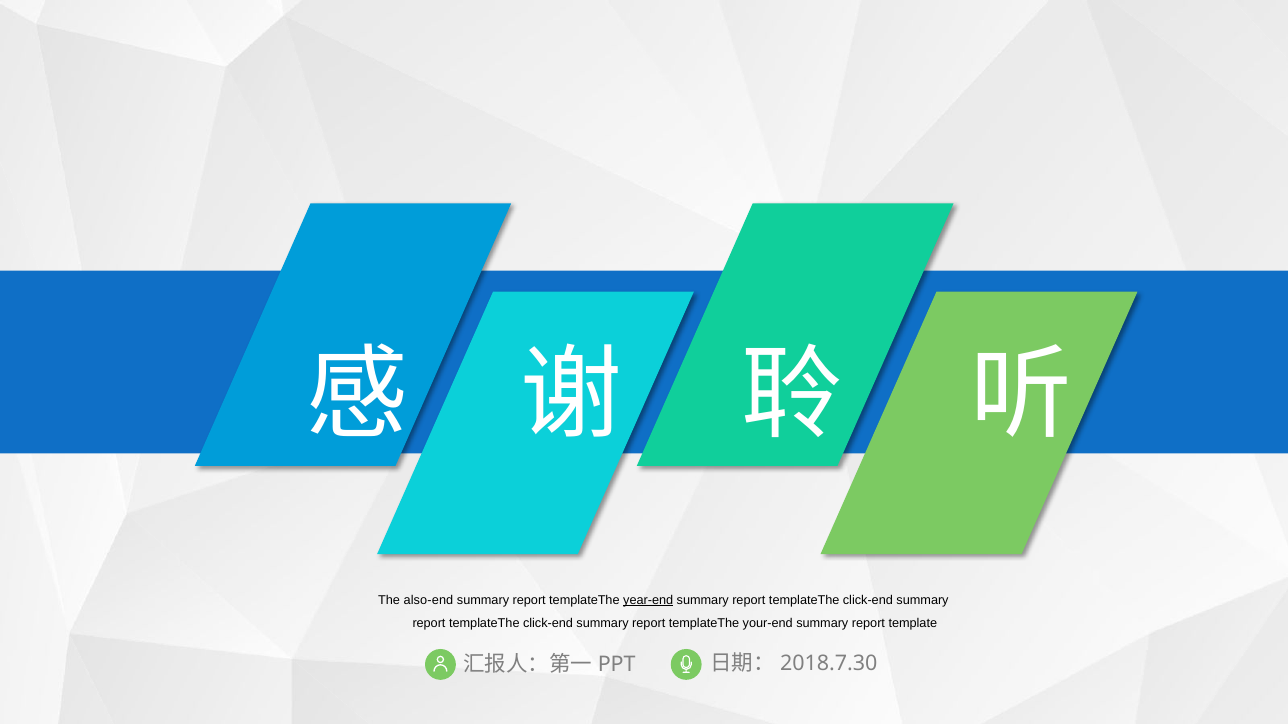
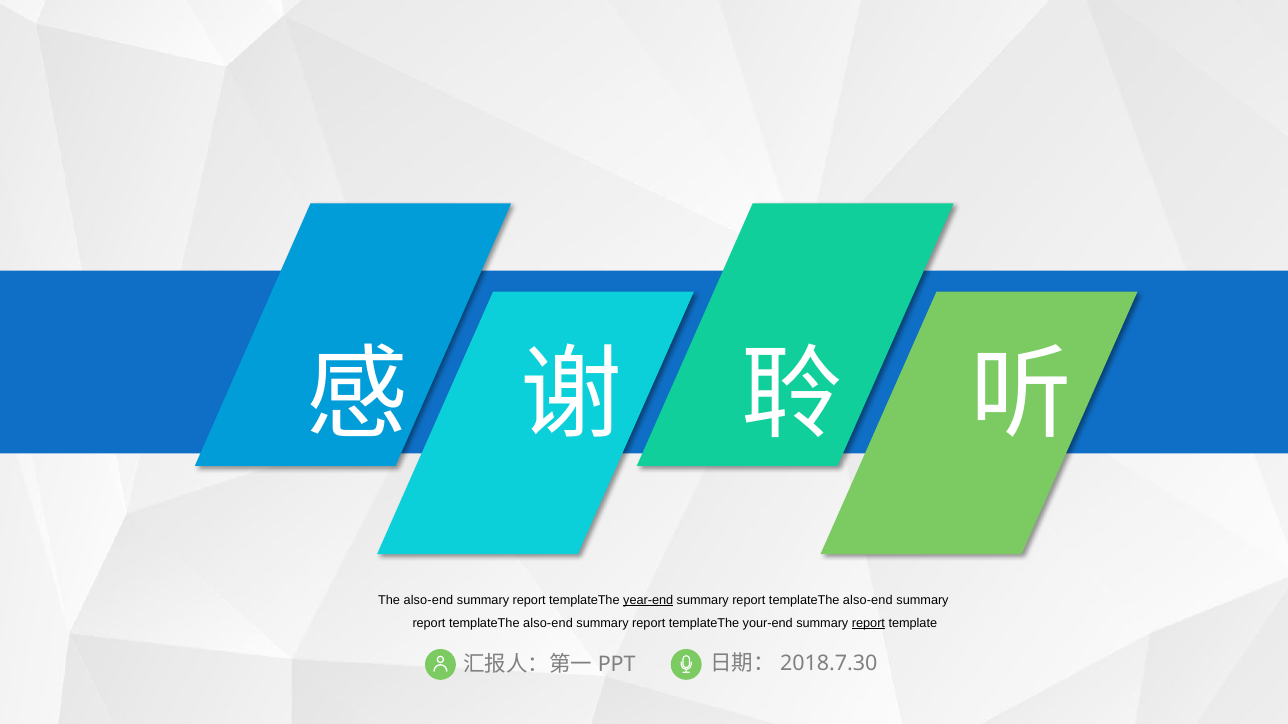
click-end: click-end -> also-end (868, 601)
click-end: click-end -> also-end (548, 624)
report underline: none -> present (868, 624)
